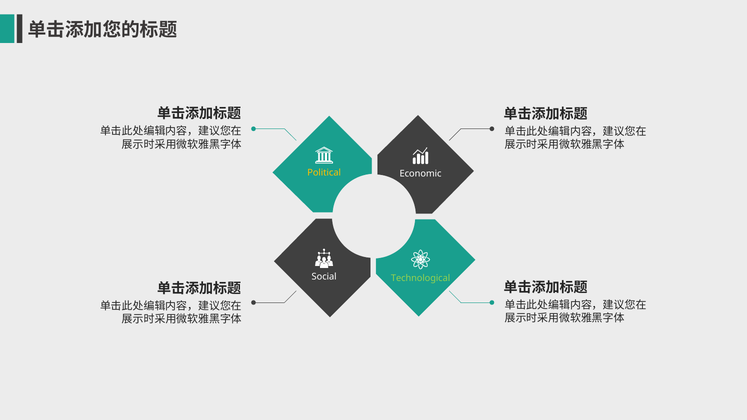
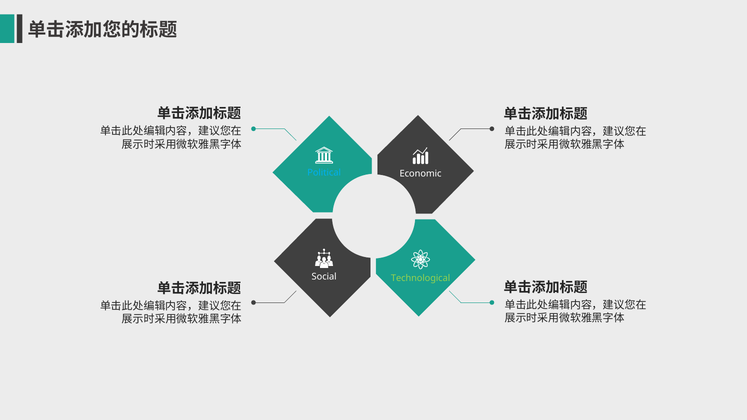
Political colour: yellow -> light blue (324, 173)
